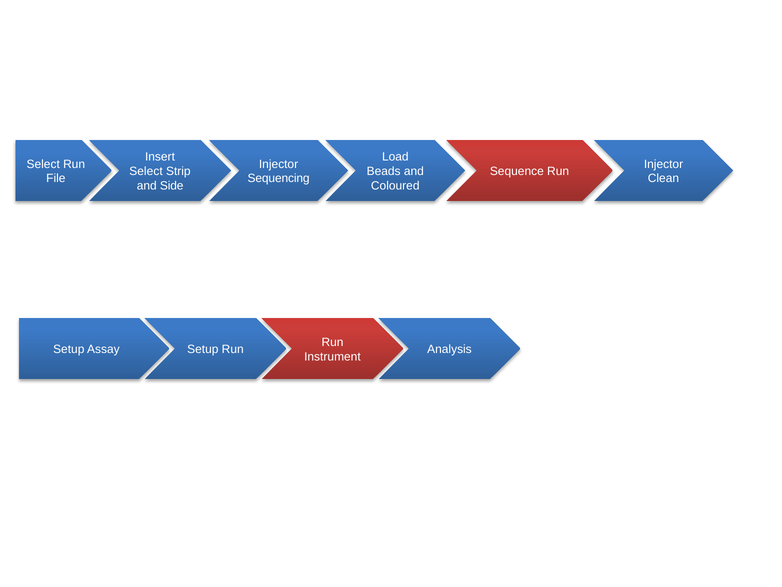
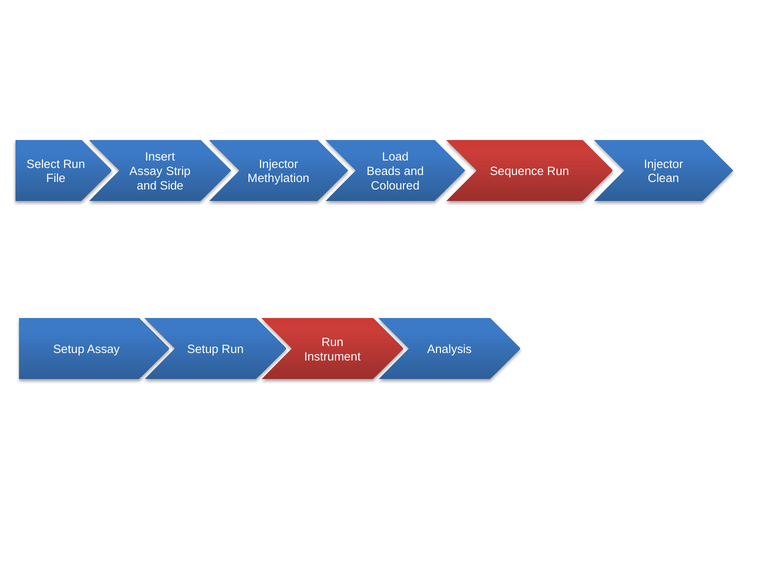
Select: Select -> Assay (146, 171)
Sequencing: Sequencing -> Methylation (279, 178)
